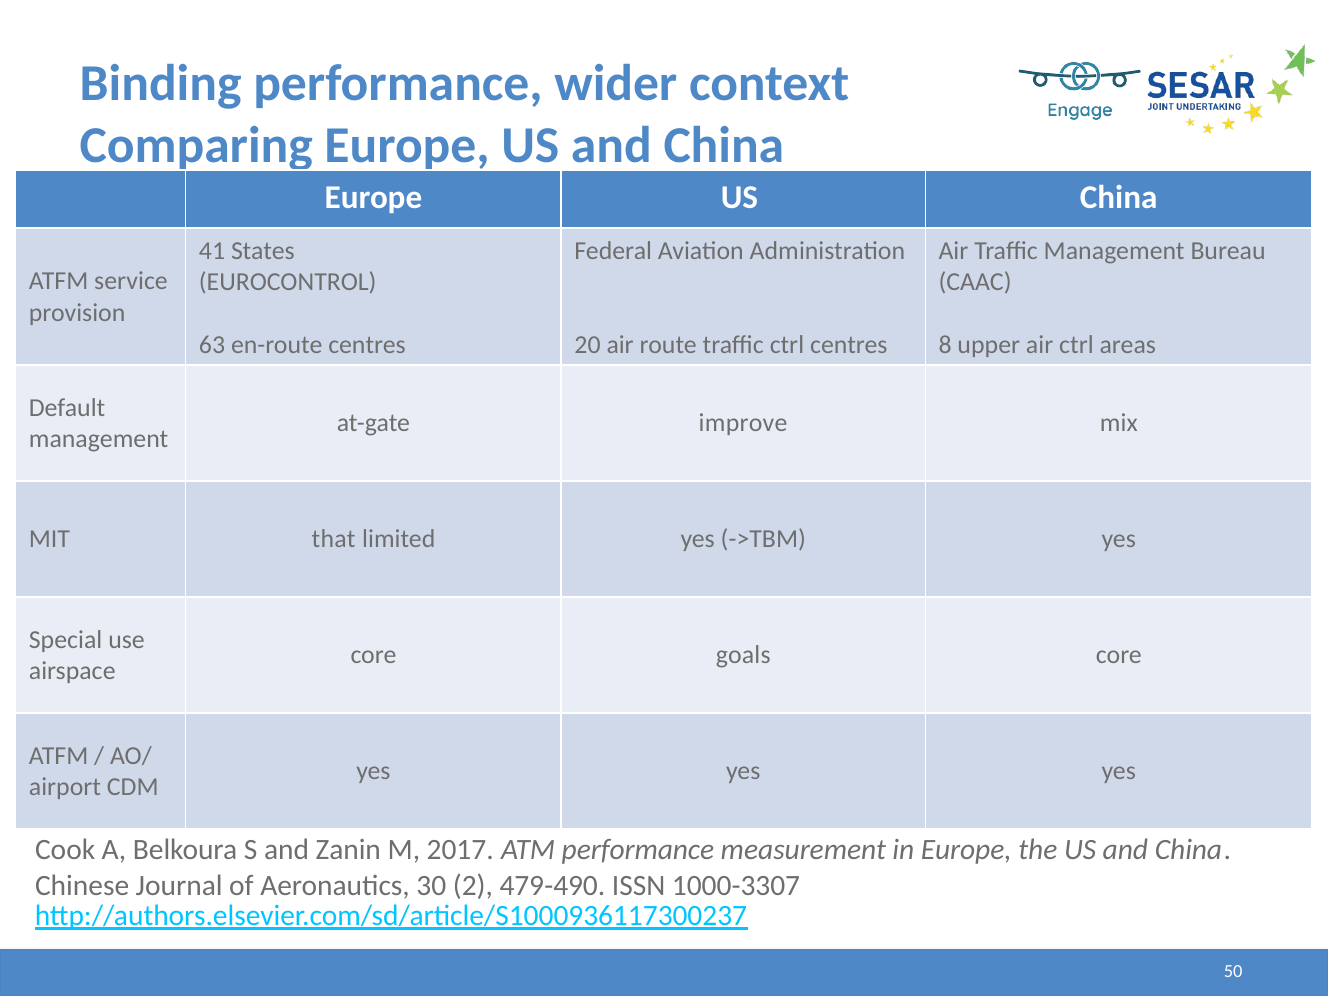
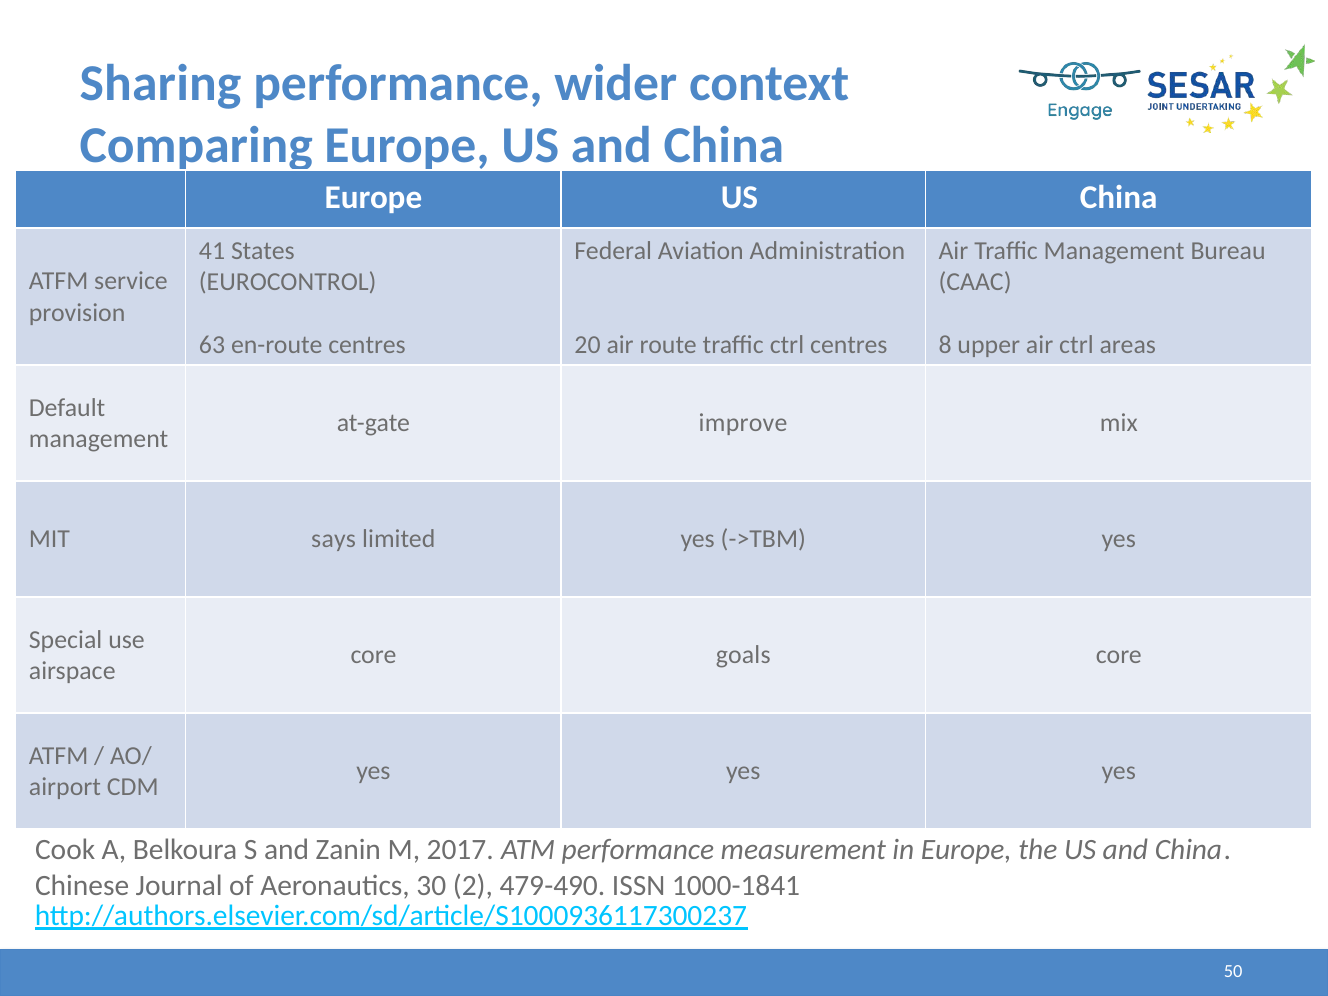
Binding: Binding -> Sharing (161, 83)
that: that -> says (334, 539)
1000-3307: 1000-3307 -> 1000-1841 (736, 885)
